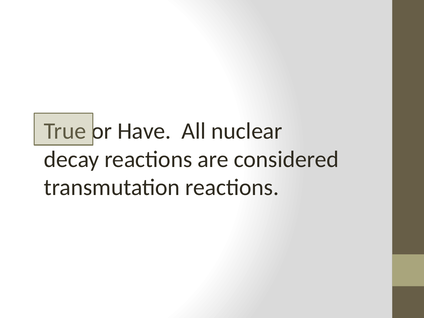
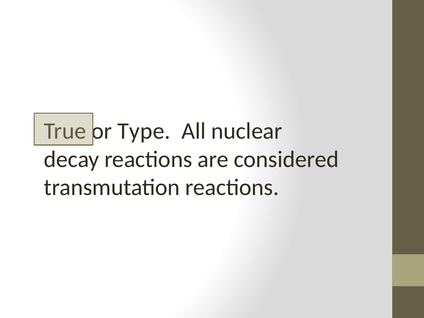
Have: Have -> Type (144, 131)
